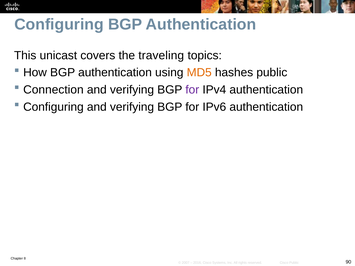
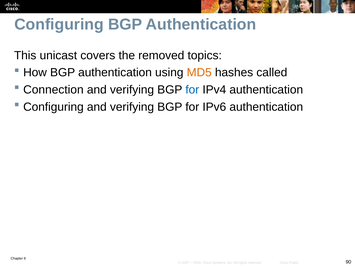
traveling: traveling -> removed (161, 55)
hashes public: public -> called (272, 73)
for colour: purple -> blue (192, 90)
